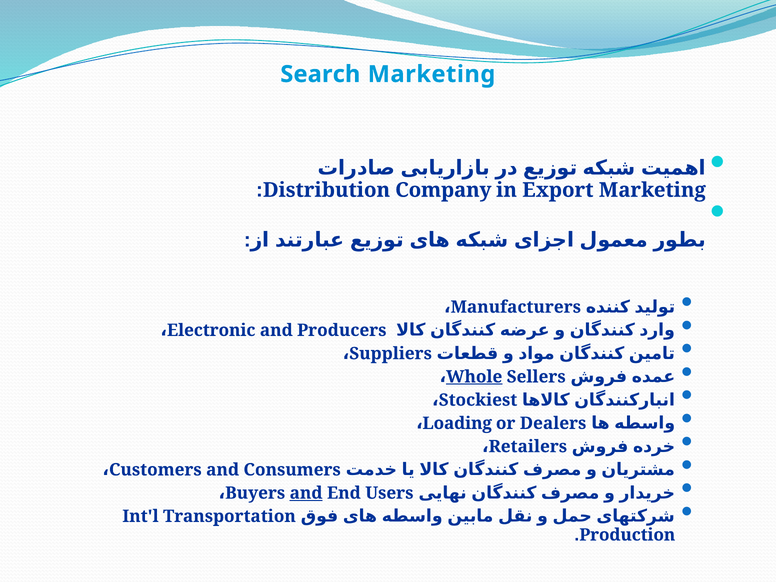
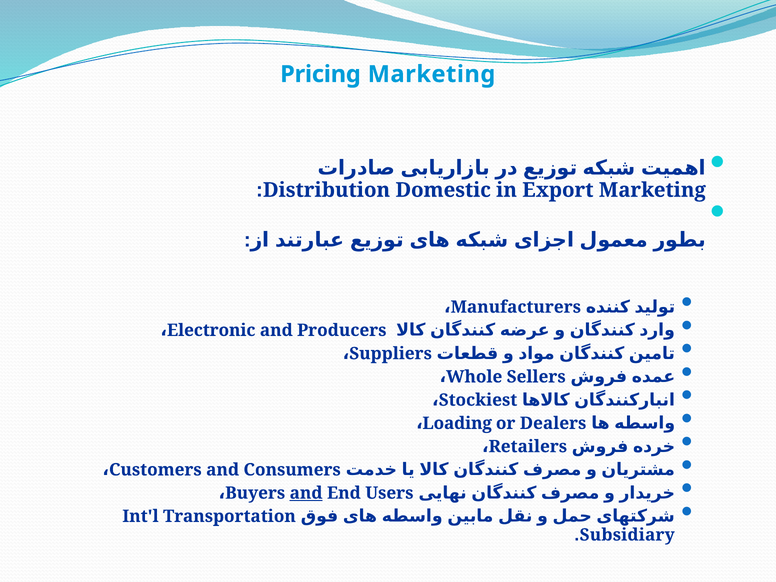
Search: Search -> Pricing (320, 74)
Company: Company -> Domestic (443, 190)
Whole underline: present -> none (474, 377)
Production: Production -> Subsidiary (627, 535)
